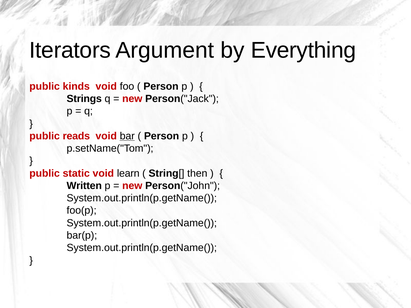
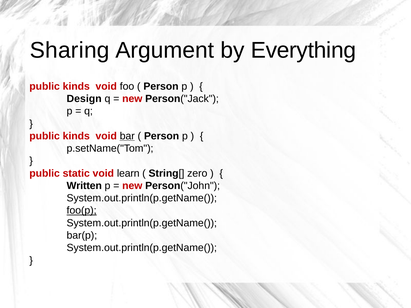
Iterators: Iterators -> Sharing (70, 50)
Strings: Strings -> Design (84, 99)
reads: reads -> kinds (76, 136)
then: then -> zero (197, 173)
foo(p underline: none -> present (82, 211)
